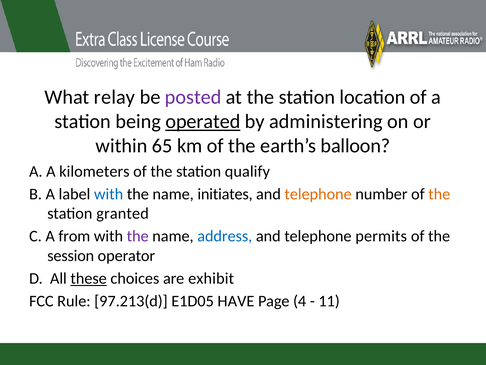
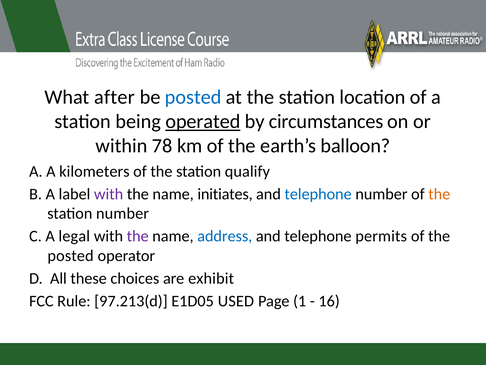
relay: relay -> after (115, 97)
posted colour: purple -> blue (193, 97)
administering: administering -> circumstances (326, 121)
65: 65 -> 78 (162, 146)
with colour: blue -> purple (109, 194)
telephone colour: orange -> blue (318, 194)
station granted: granted -> number (123, 213)
from: from -> legal (74, 236)
session: session -> posted (71, 255)
these underline: present -> none (89, 278)
HAVE: HAVE -> USED (236, 301)
4: 4 -> 1 (300, 301)
11: 11 -> 16 (329, 301)
